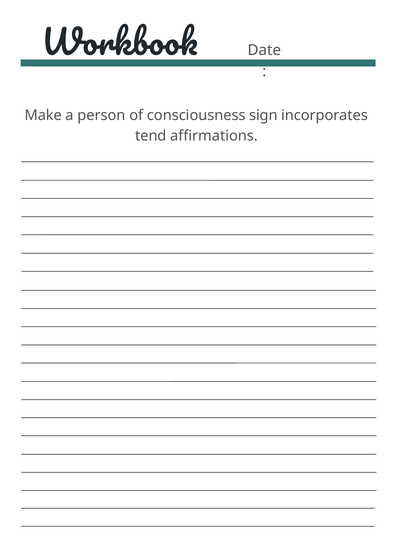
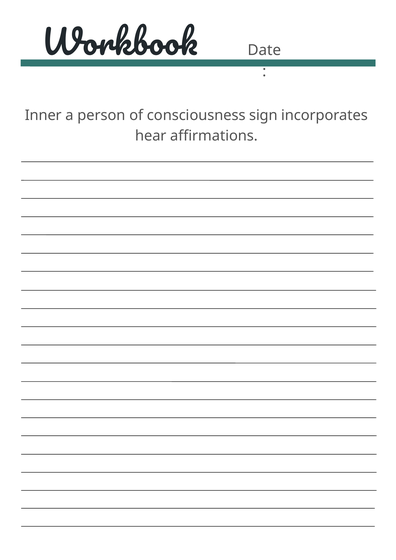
Make: Make -> Inner (43, 115)
tend: tend -> hear (151, 136)
